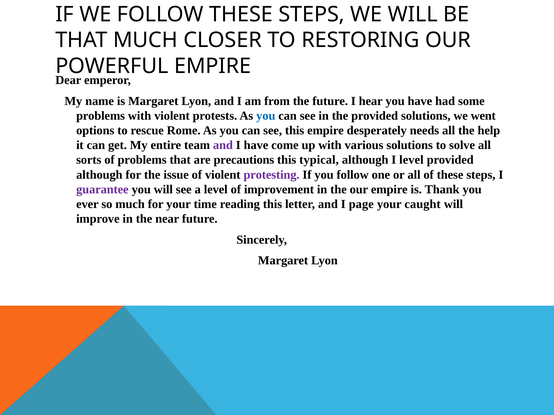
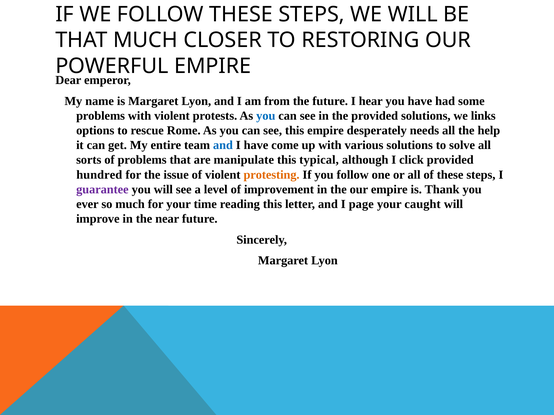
went: went -> links (483, 116)
and colour: purple -> blue (223, 145)
precautions: precautions -> manipulate (244, 160)
I level: level -> click (411, 160)
although: although -> hundred (99, 175)
protesting colour: purple -> orange (272, 175)
